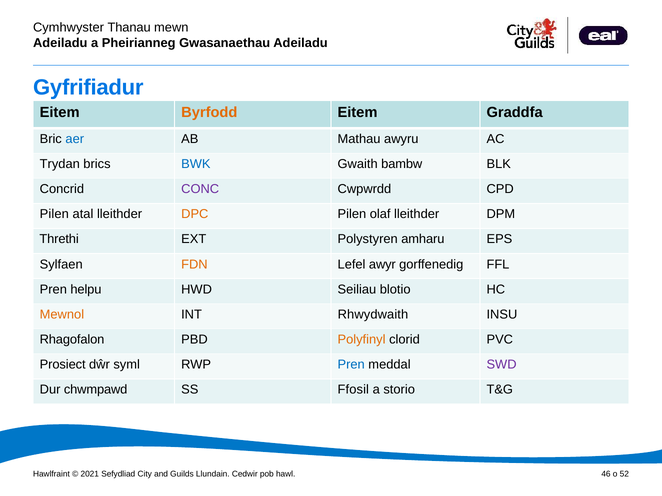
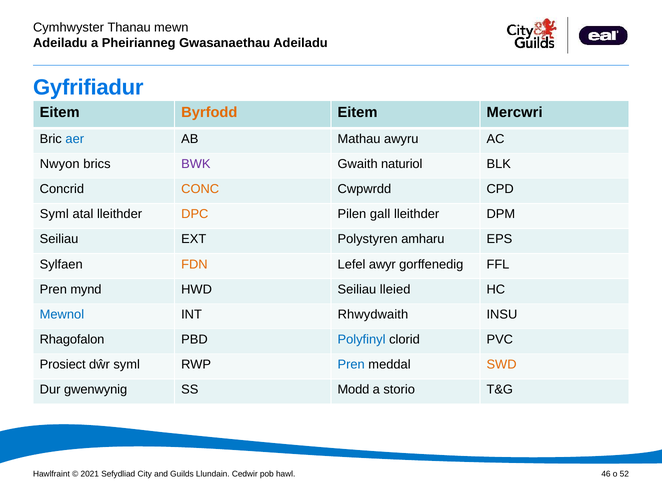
Graddfa: Graddfa -> Mercwri (515, 112)
Trydan: Trydan -> Nwyon (60, 164)
BWK colour: blue -> purple (196, 164)
bambw: bambw -> naturiol (402, 164)
CONC colour: purple -> orange (200, 189)
Pilen: Pilen -> Syml (54, 214)
olaf: olaf -> gall (380, 214)
Threthi: Threthi -> Seiliau (59, 239)
helpu: helpu -> mynd (86, 290)
blotio: blotio -> lleied (395, 290)
Mewnol colour: orange -> blue (62, 315)
Polyfinyl colour: orange -> blue (362, 340)
SWD colour: purple -> orange (502, 365)
chwmpawd: chwmpawd -> gwenwynig (96, 390)
Ffosil: Ffosil -> Modd (353, 390)
